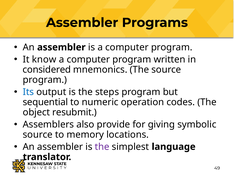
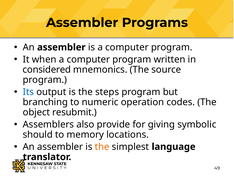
know: know -> when (44, 59)
sequential: sequential -> branching (45, 102)
source: source -> should (38, 134)
the colour: purple -> orange (102, 146)
